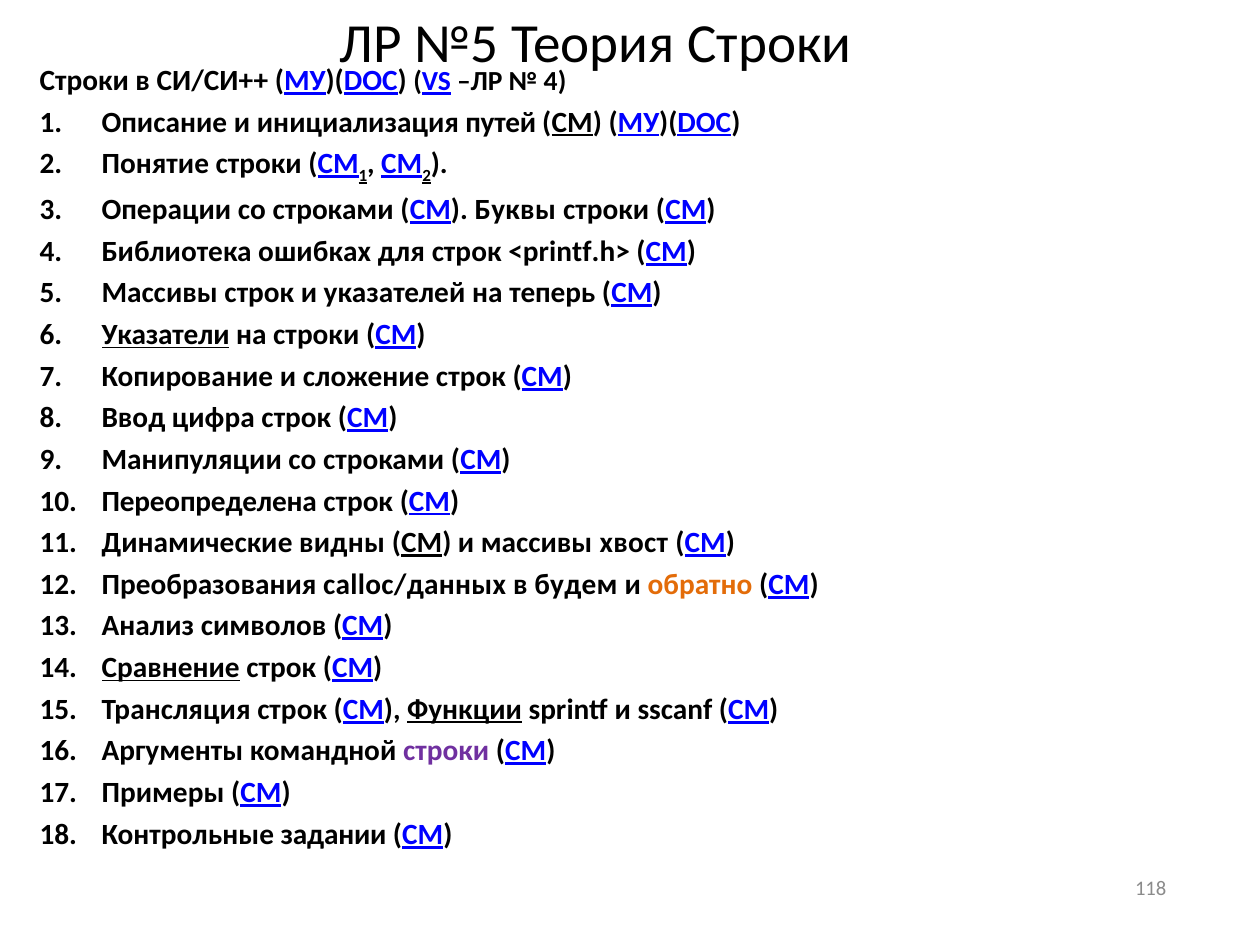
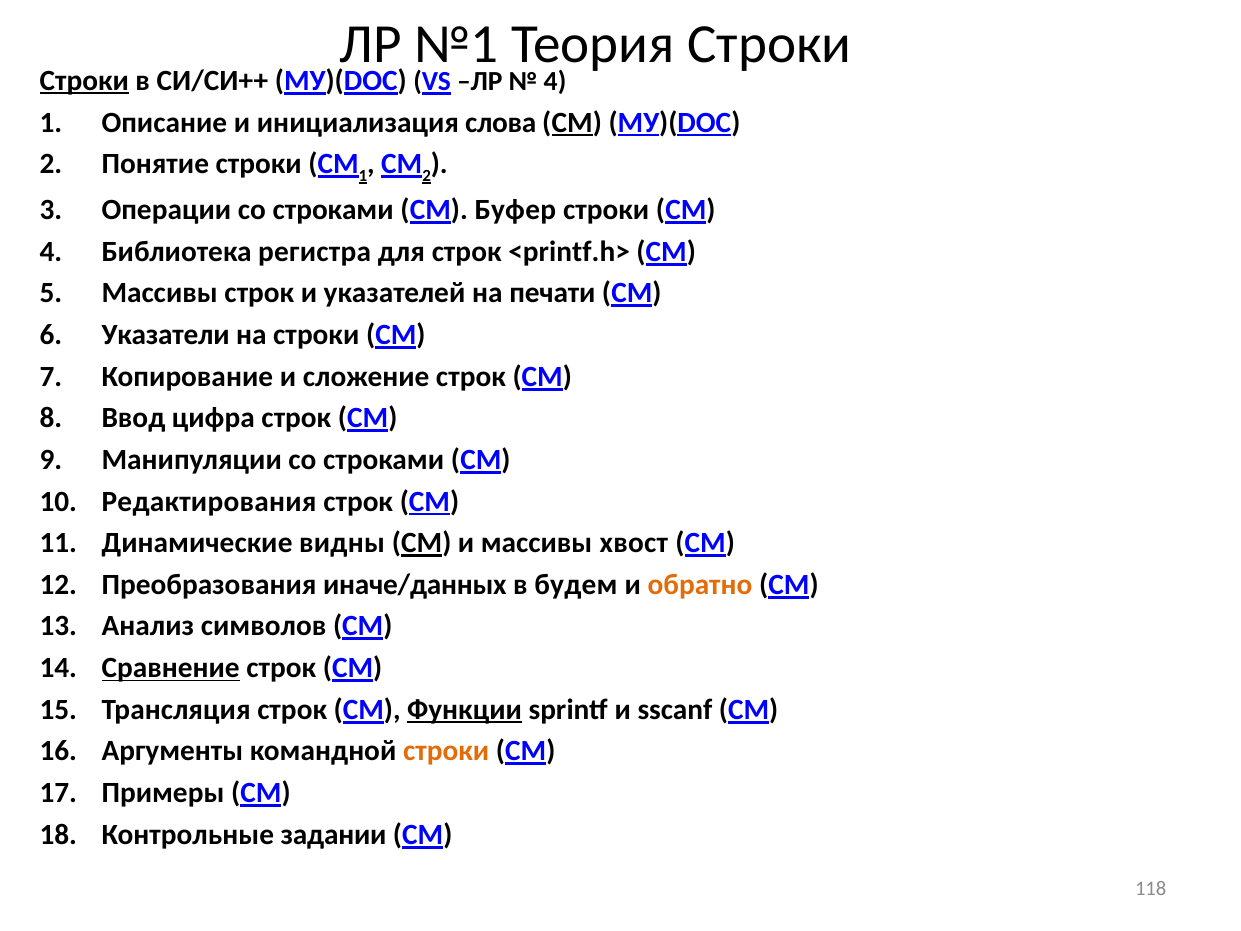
№5: №5 -> №1 (457, 45)
Строки underline: none -> present (84, 81)
путей: путей -> слова (501, 122)
Буквы: Буквы -> Буфер (515, 210)
ошибках: ошибках -> регистра (315, 251)
теперь: теперь -> печати (552, 293)
Указатели underline: present -> none (166, 335)
Переопределена: Переопределена -> Редактирования (209, 501)
calloc/данных: calloc/данных -> иначе/данных (415, 584)
строки colour: purple -> orange (446, 751)
